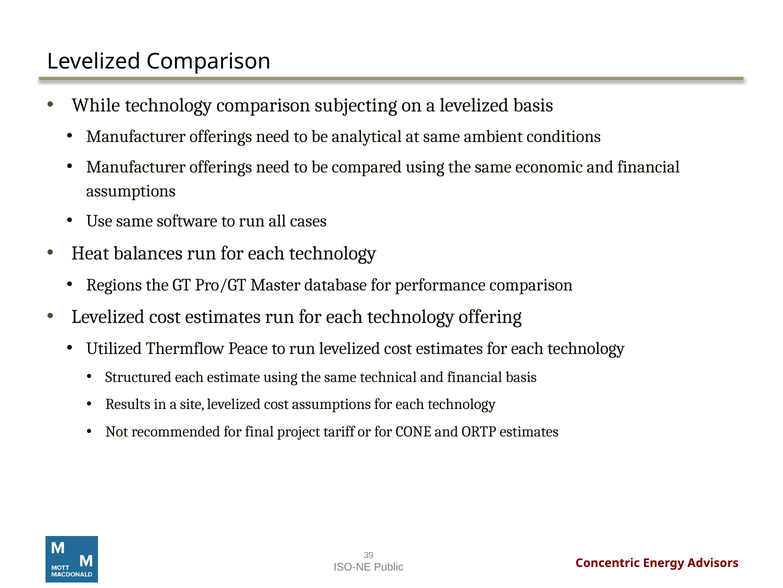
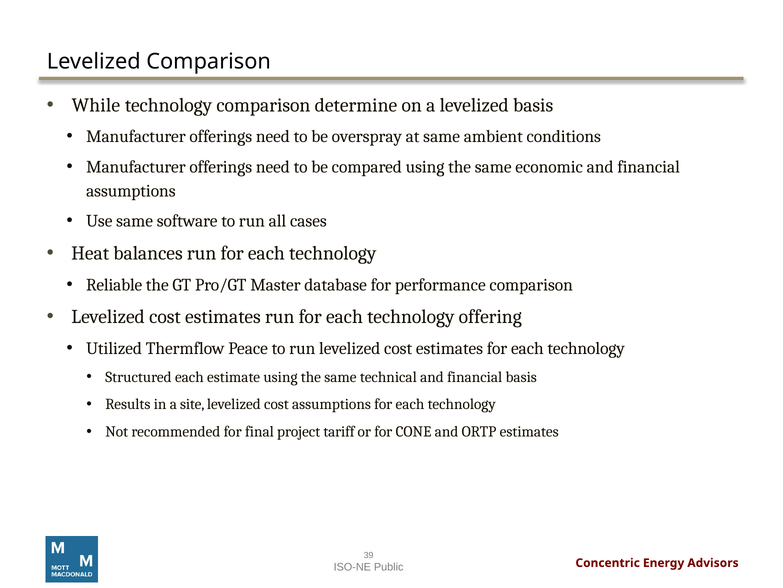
subjecting: subjecting -> determine (356, 105)
analytical: analytical -> overspray (367, 137)
Regions: Regions -> Reliable (114, 284)
